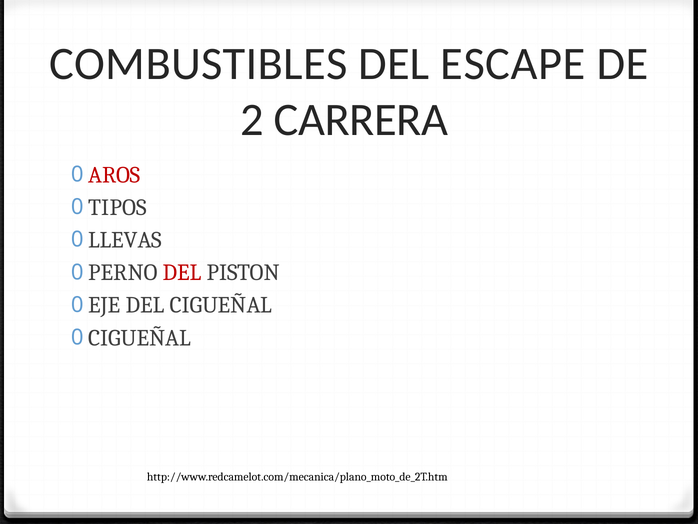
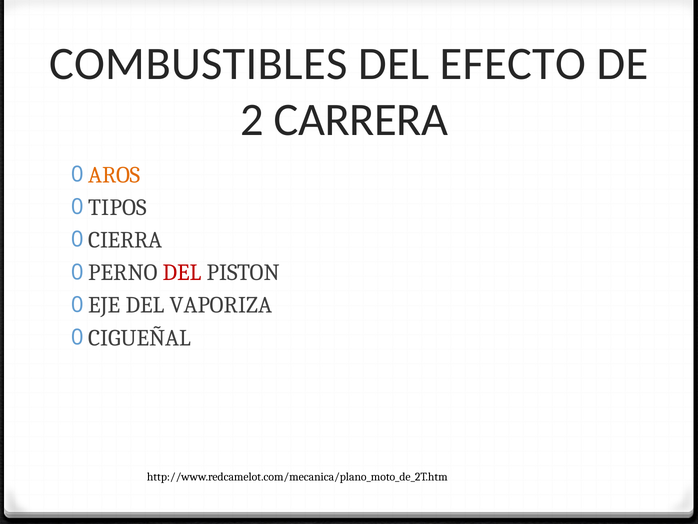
ESCAPE: ESCAPE -> EFECTO (513, 64)
AROS colour: red -> orange (114, 175)
LLEVAS: LLEVAS -> CIERRA (125, 240)
DEL CIGUEÑAL: CIGUEÑAL -> VAPORIZA (221, 305)
